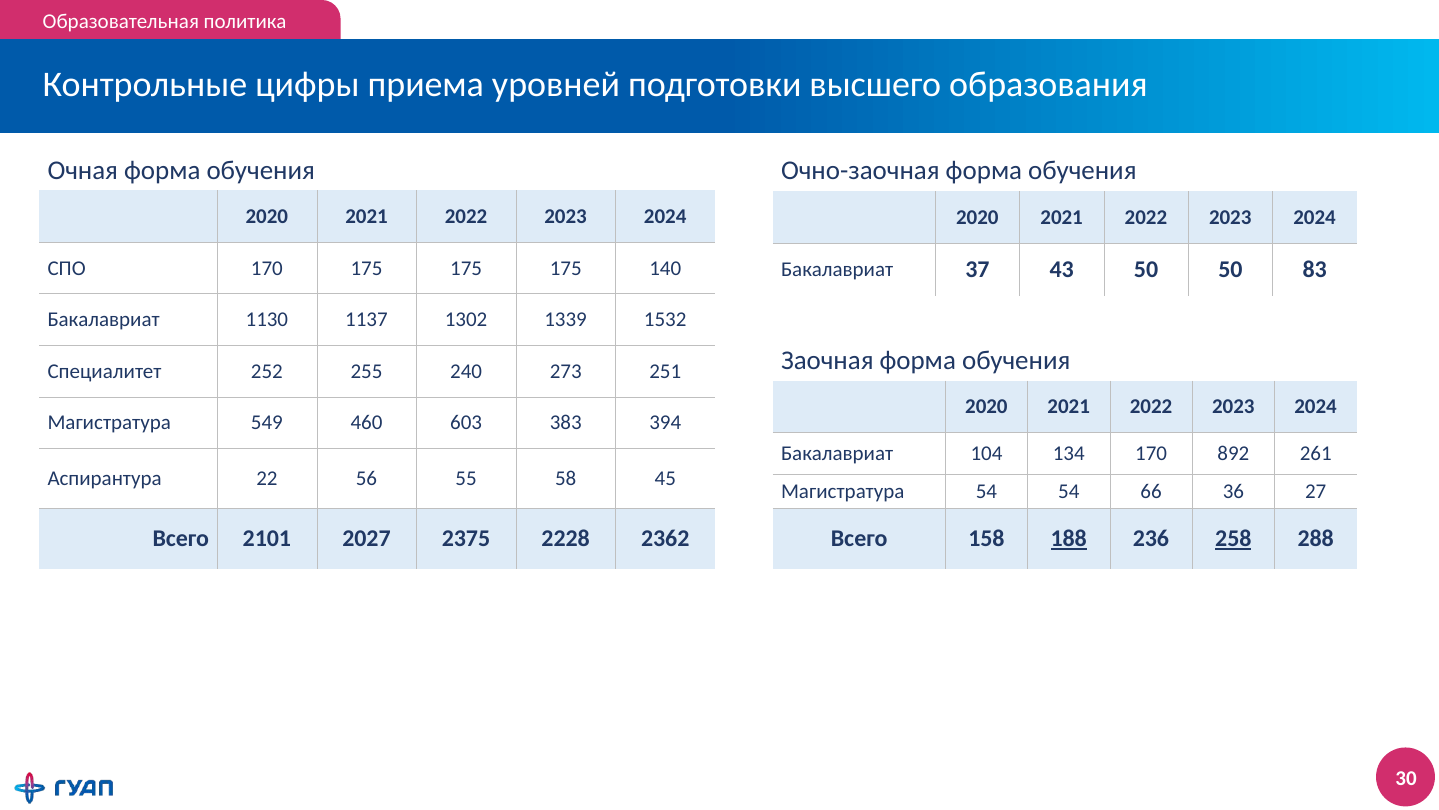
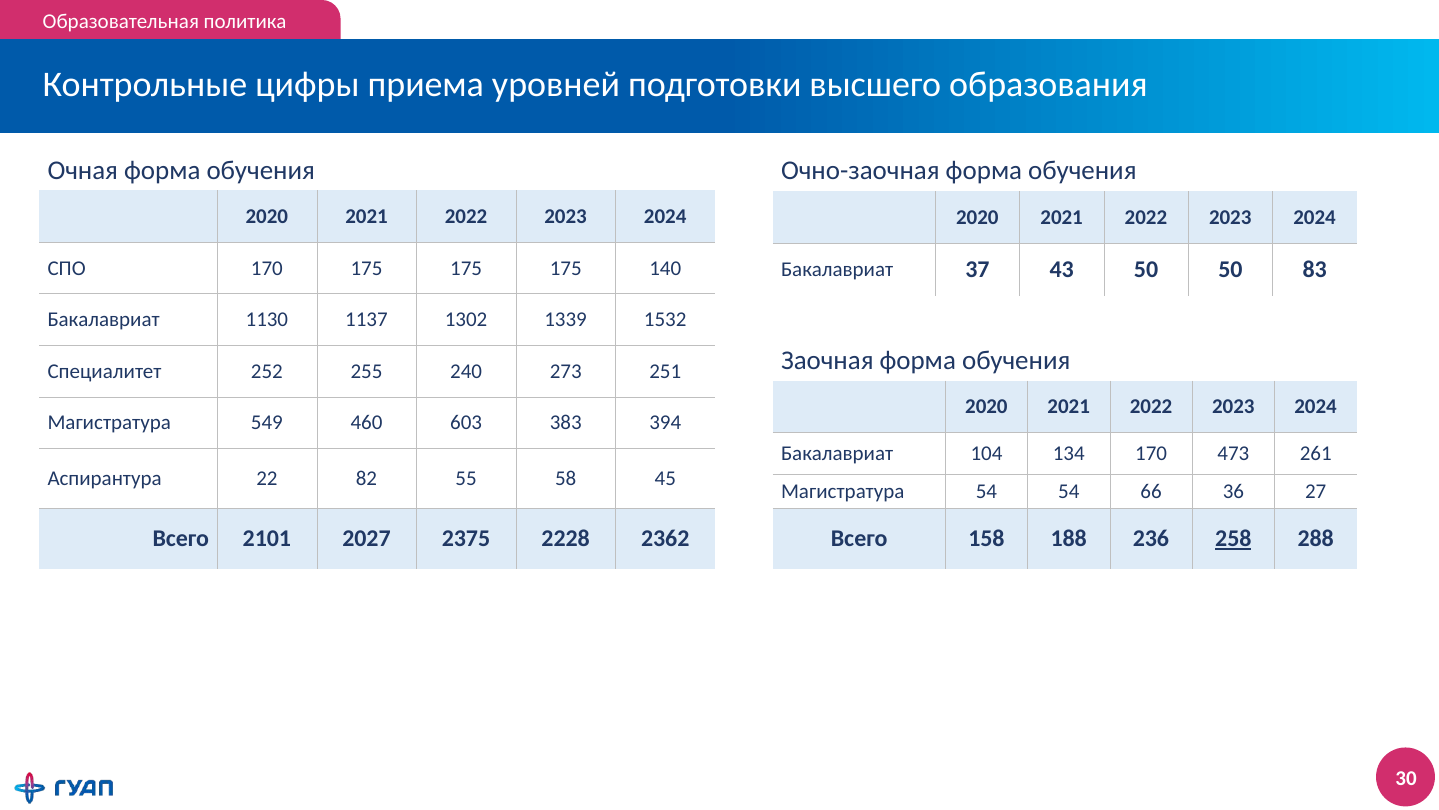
892: 892 -> 473 (1233, 453)
56: 56 -> 82 (366, 478)
188 underline: present -> none (1069, 538)
